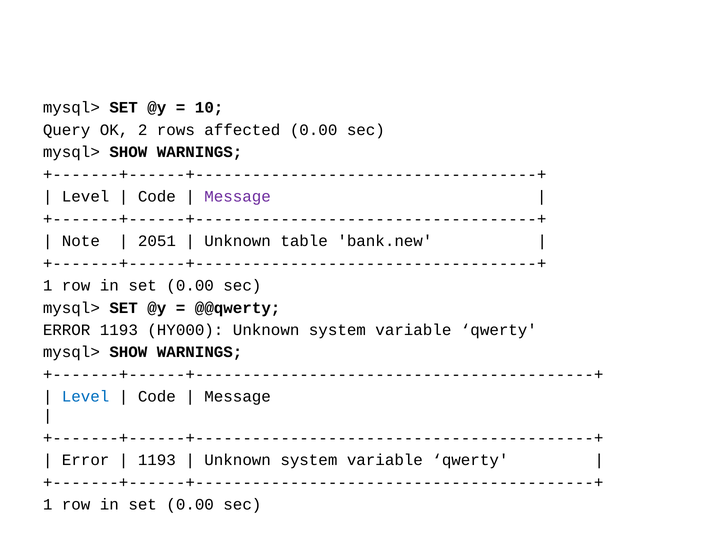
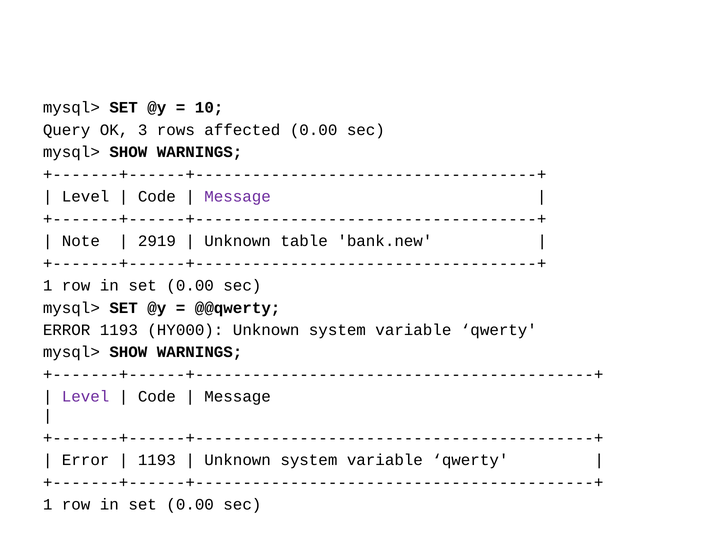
2: 2 -> 3 (143, 130)
2051: 2051 -> 2919 (157, 241)
Level colour: blue -> purple (86, 397)
